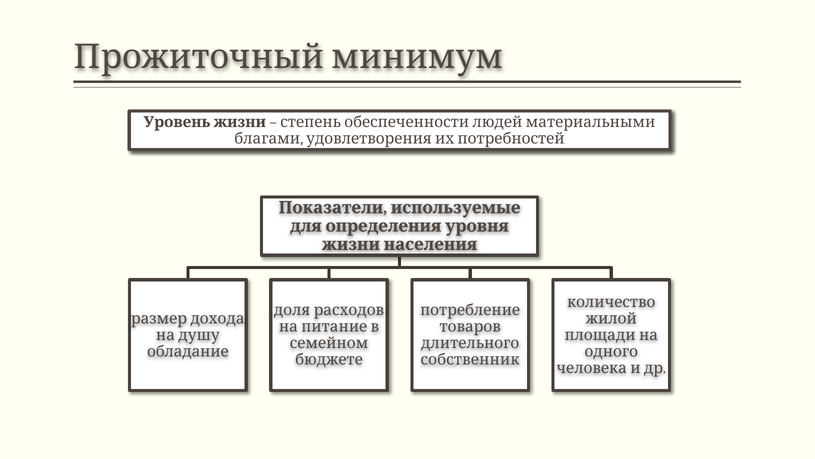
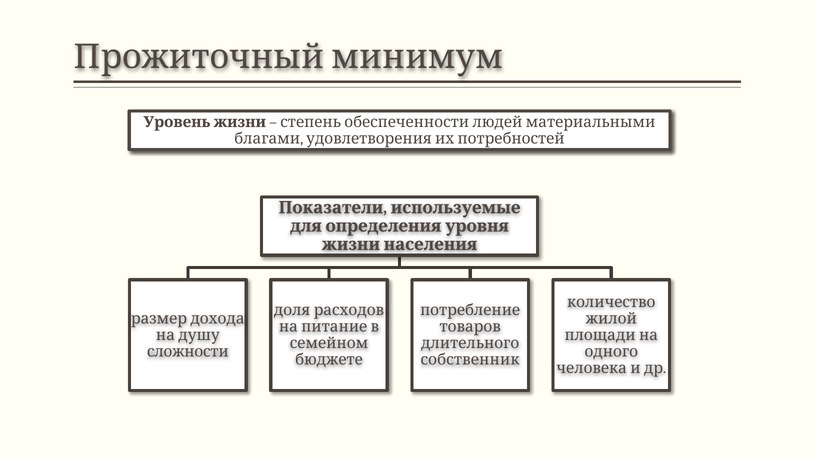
обладание: обладание -> сложности (188, 351)
